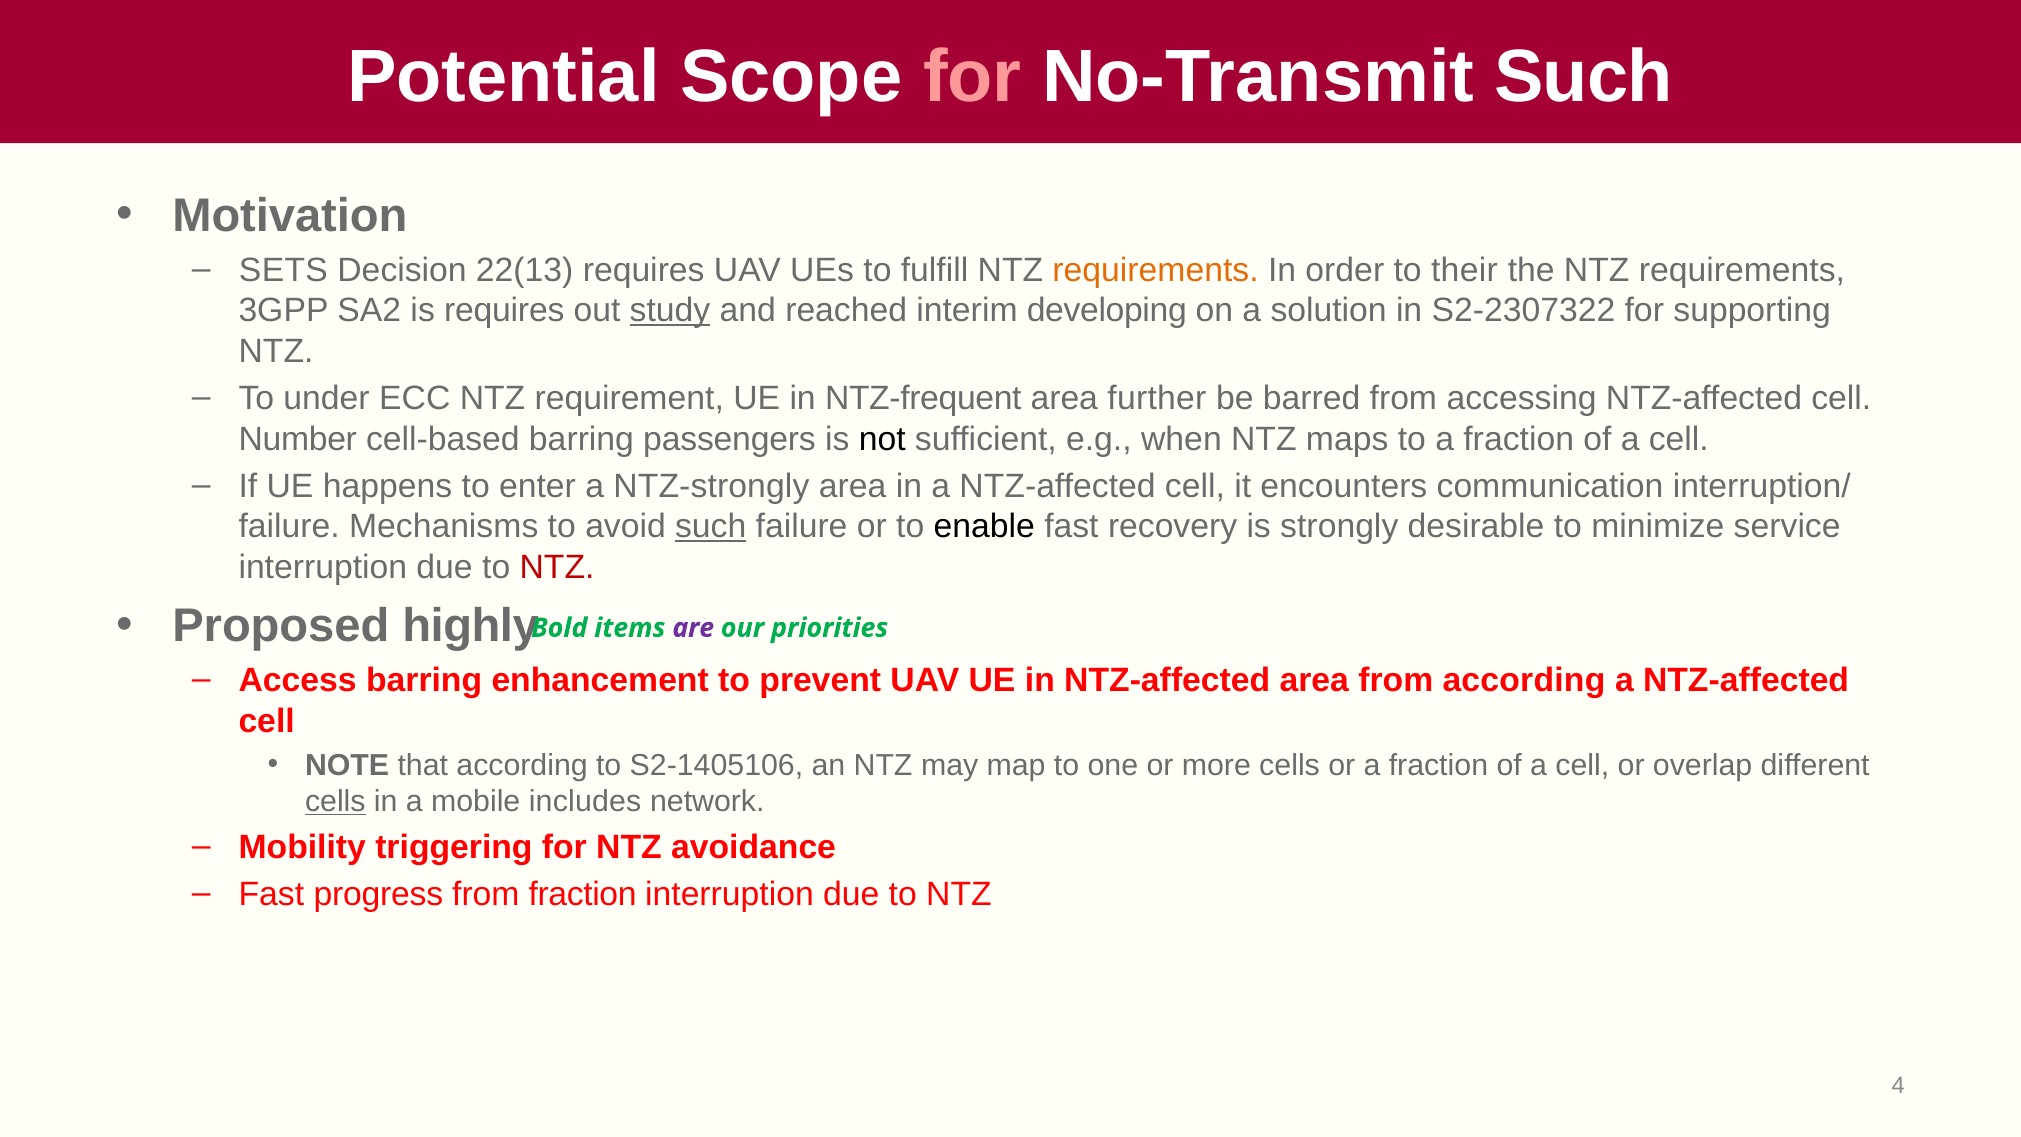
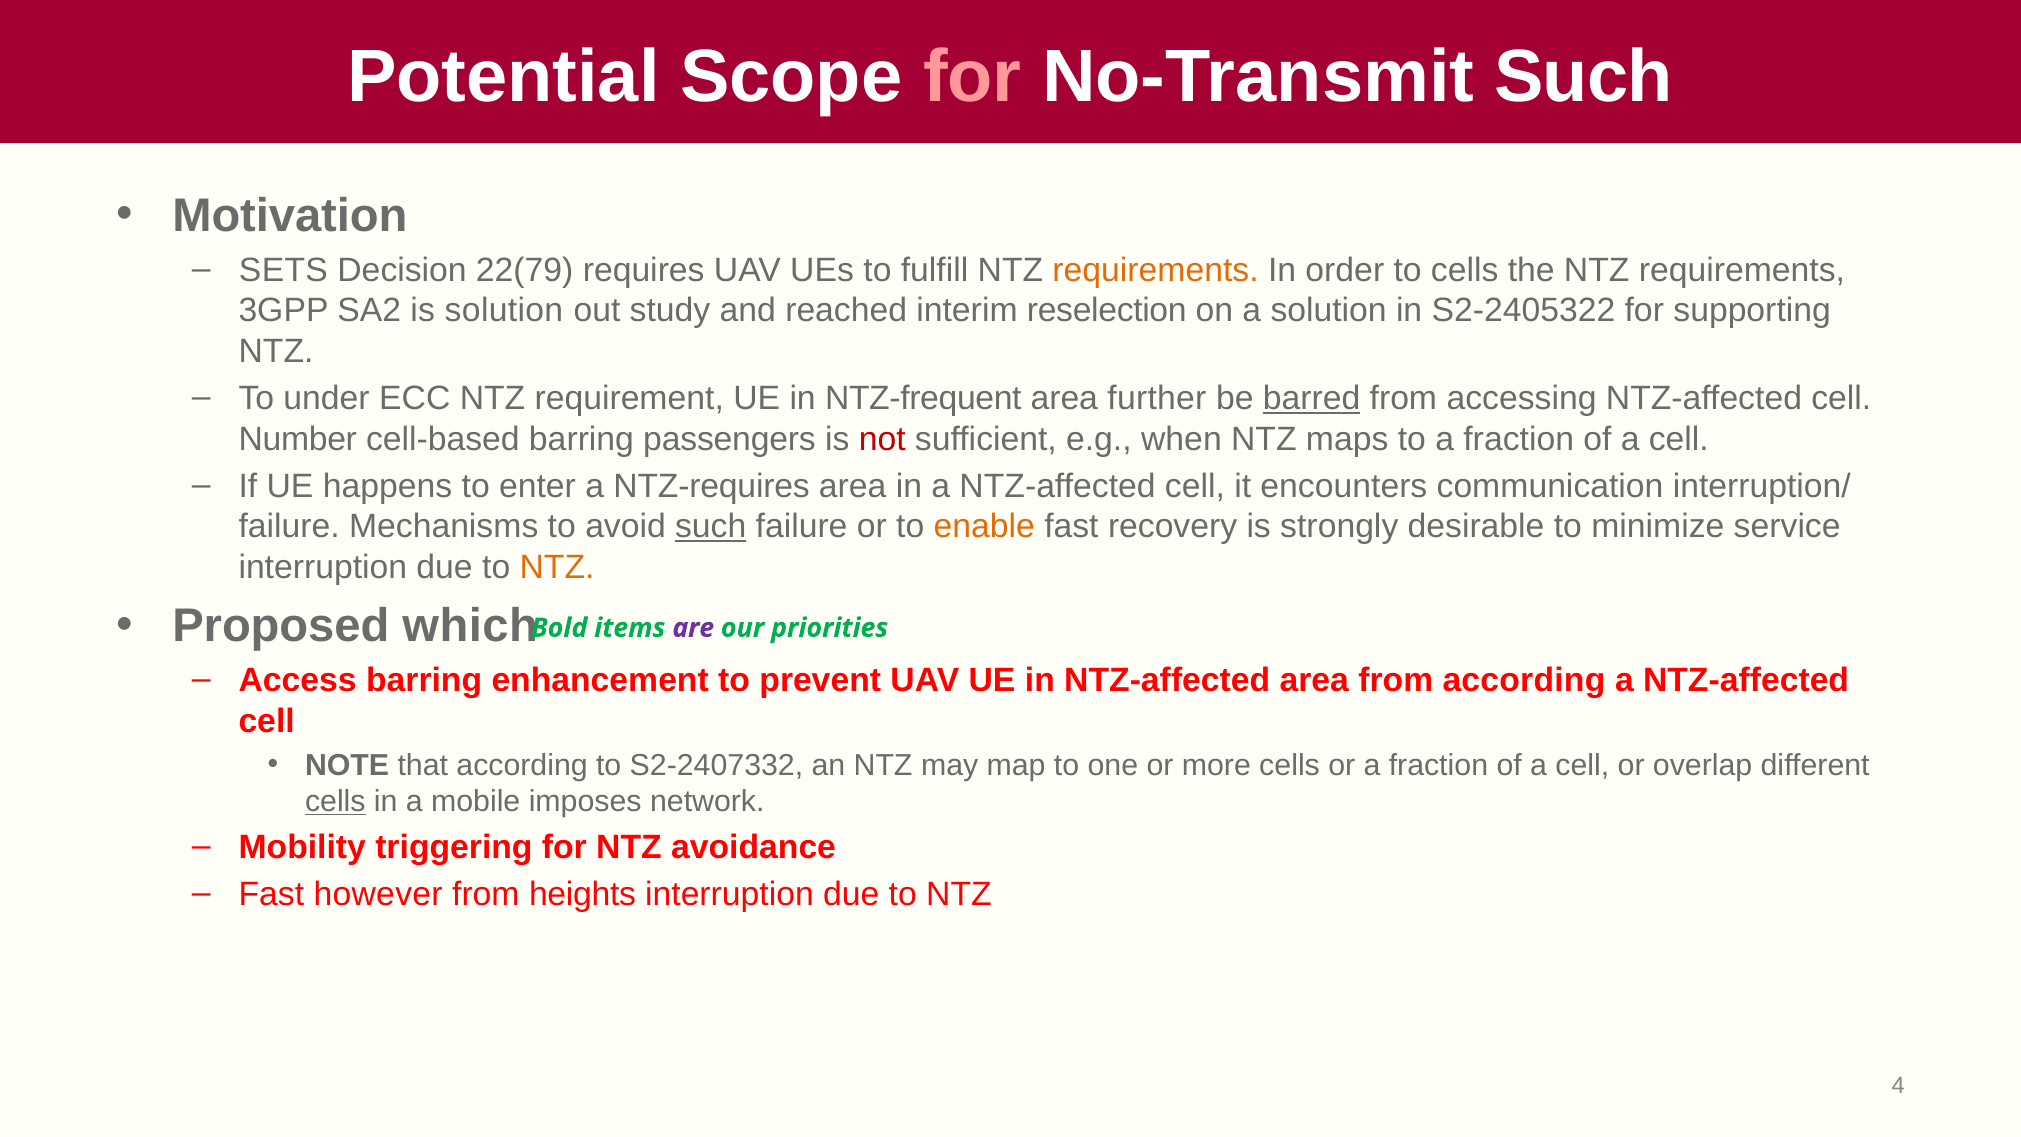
22(13: 22(13 -> 22(79 (525, 270)
to their: their -> cells (1465, 270)
is requires: requires -> solution (504, 311)
study underline: present -> none (670, 311)
developing: developing -> reselection (1107, 311)
S2-2307322: S2-2307322 -> S2-2405322 (1524, 311)
barred underline: none -> present (1312, 398)
not colour: black -> red (882, 439)
NTZ-strongly: NTZ-strongly -> NTZ-requires (712, 486)
enable colour: black -> orange (984, 527)
NTZ colour: red -> orange (557, 567)
highly: highly -> which (470, 626)
S2-1405106: S2-1405106 -> S2-2407332 (716, 765)
includes: includes -> imposes (585, 801)
progress: progress -> however (378, 894)
from fraction: fraction -> heights (583, 894)
